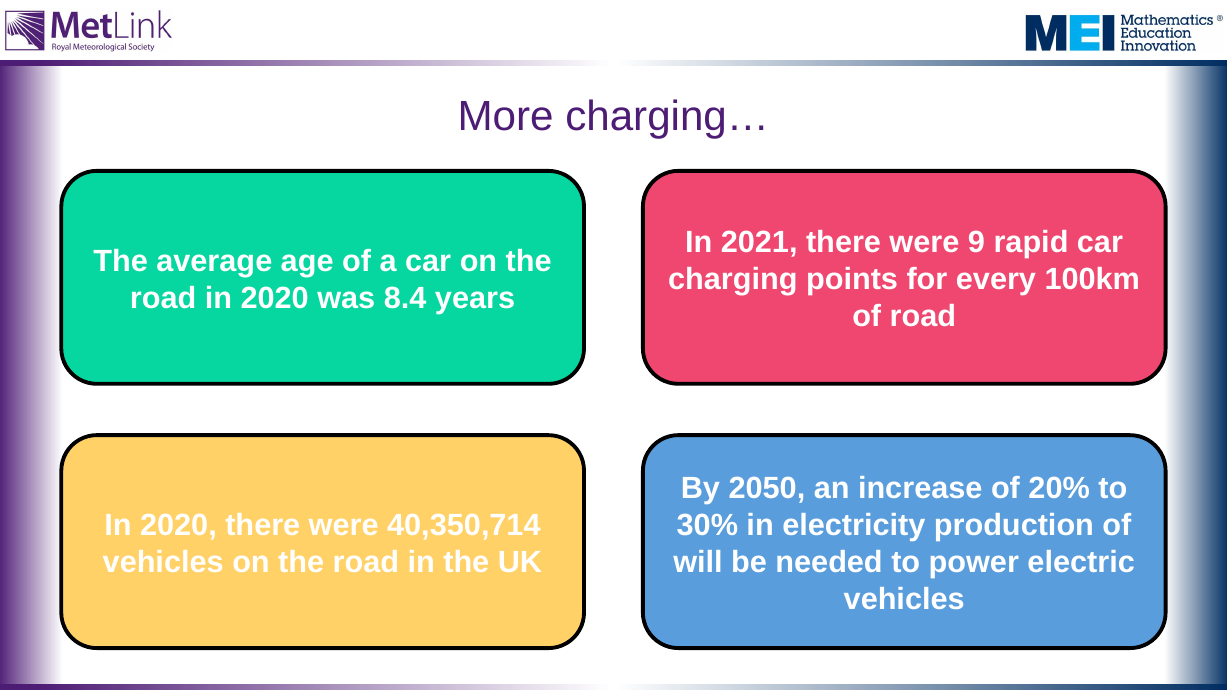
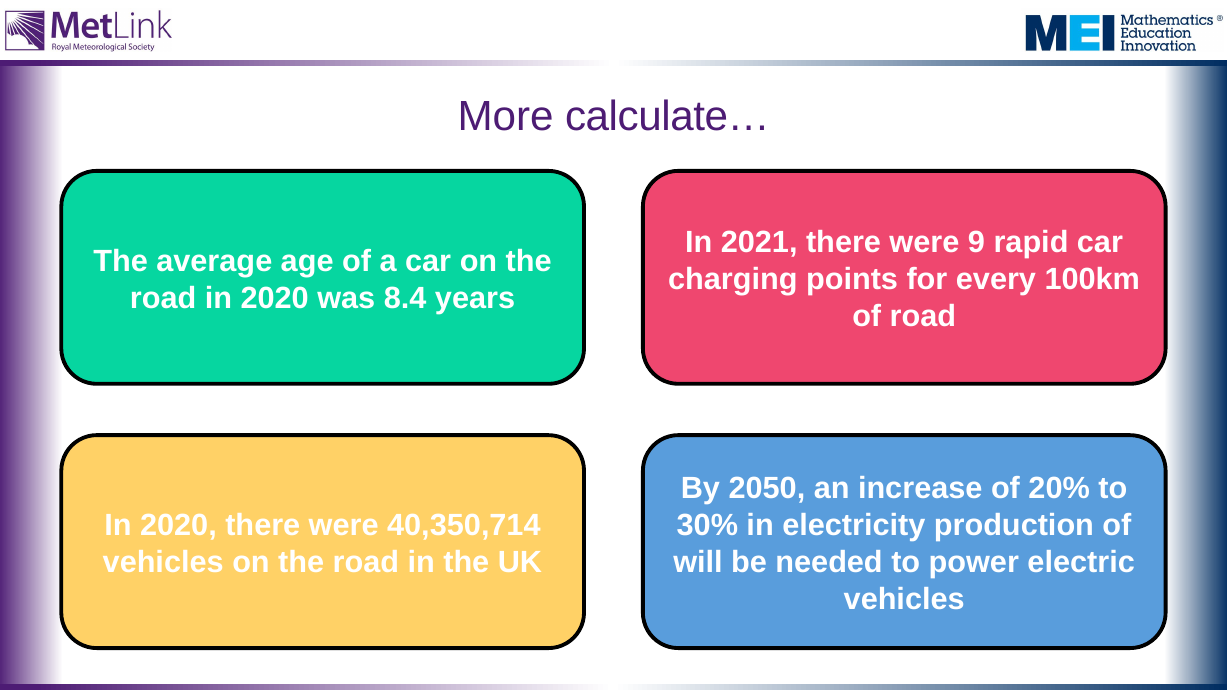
charging…: charging… -> calculate… (667, 117)
